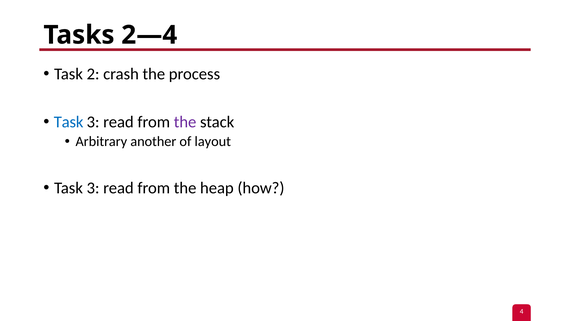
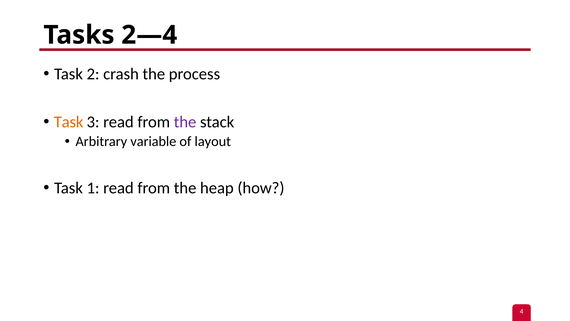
Task colour: blue -> orange (69, 122)
another: another -> variable (153, 141)
3: 3 -> 1 (93, 188)
